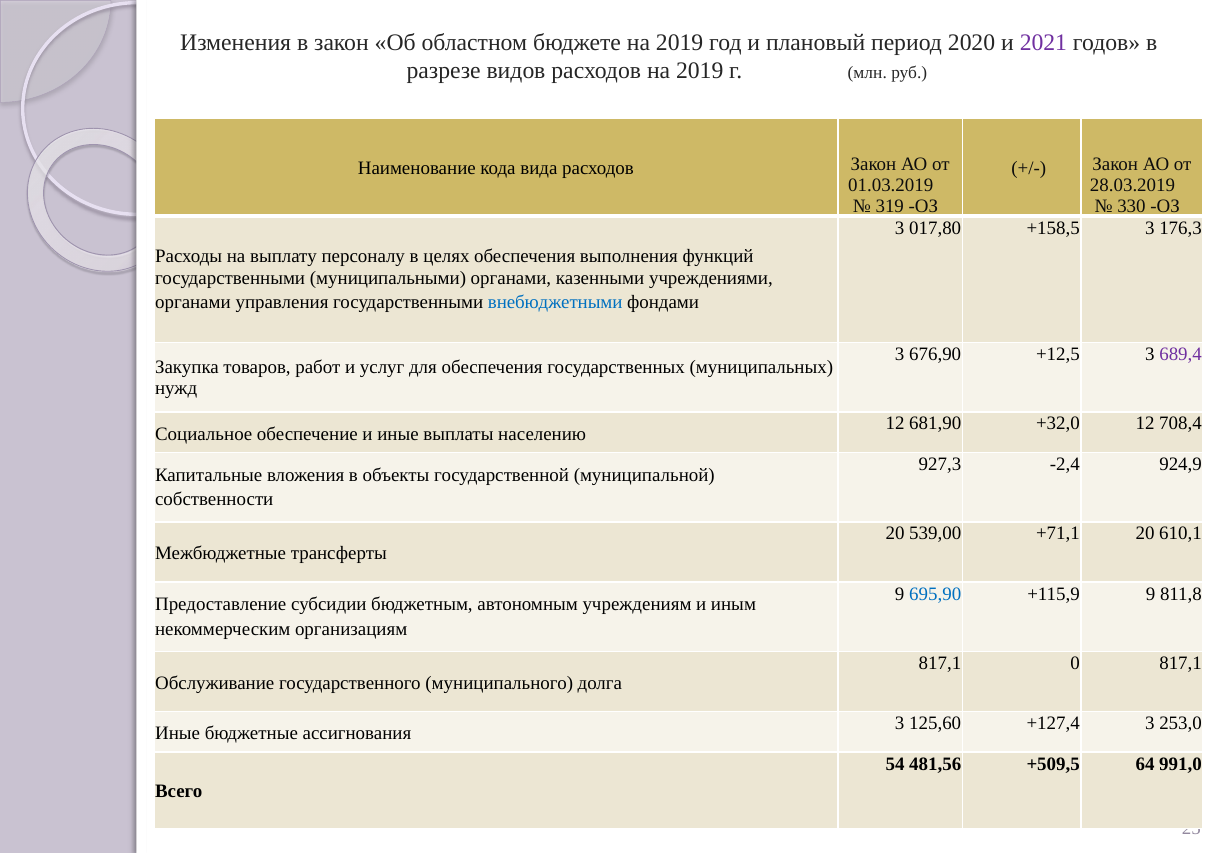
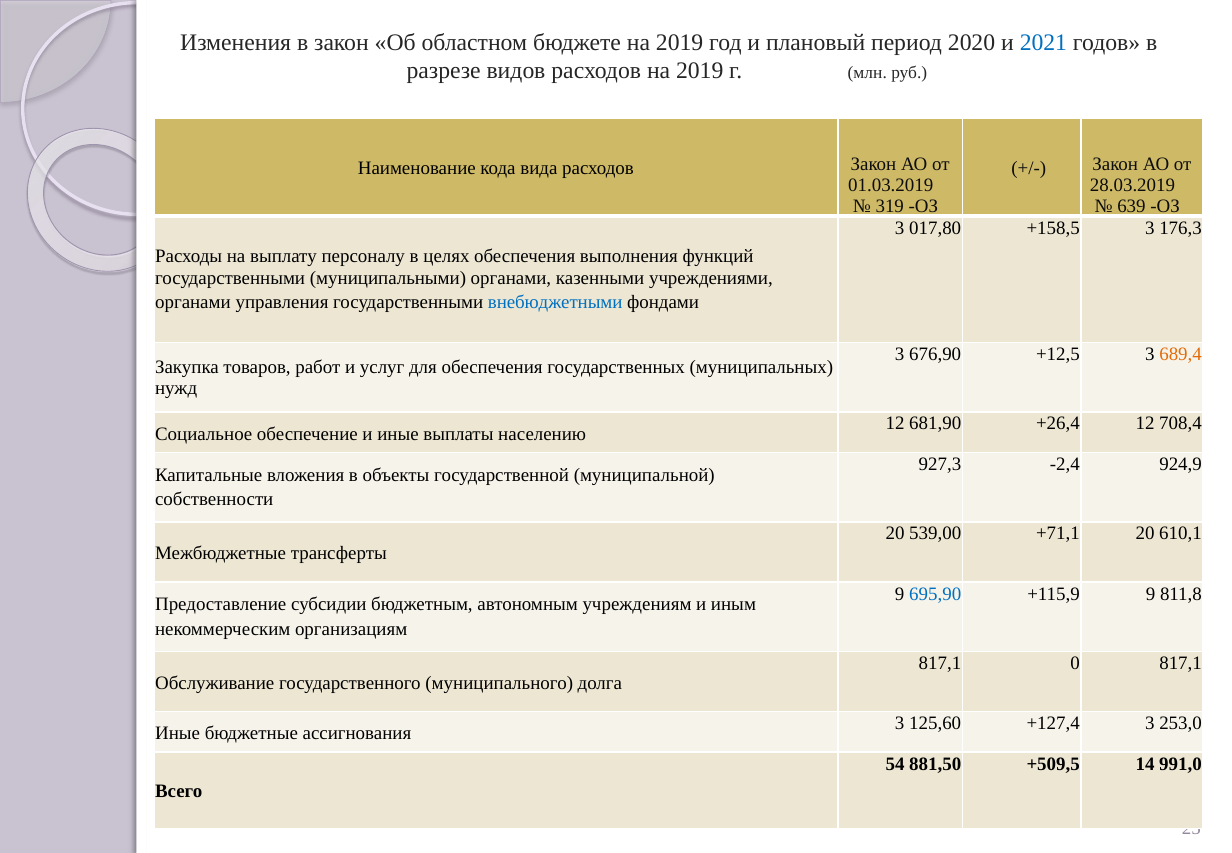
2021 colour: purple -> blue (1043, 42)
330: 330 -> 639 (1131, 206)
689,4 colour: purple -> orange (1181, 354)
+32,0: +32,0 -> +26,4 (1058, 424)
481,56: 481,56 -> 881,50 (935, 764)
64: 64 -> 14 (1145, 764)
